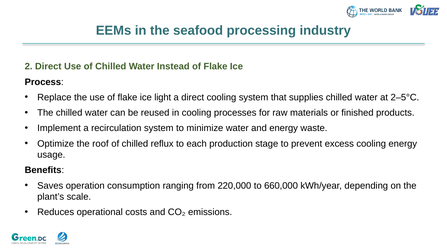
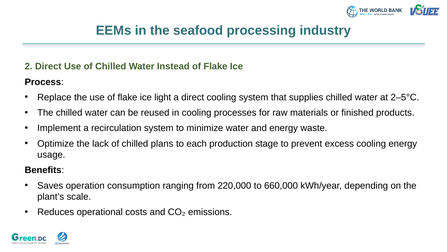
roof: roof -> lack (101, 143)
reflux: reflux -> plans (162, 143)
